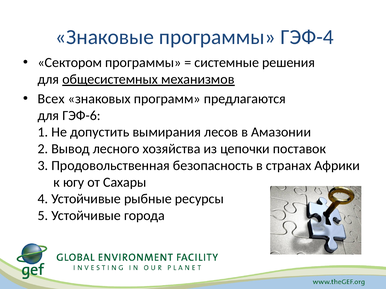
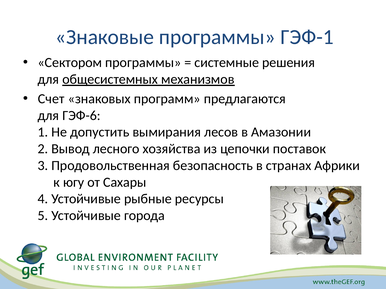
ГЭФ-4: ГЭФ-4 -> ГЭФ-1 (307, 37)
Всех: Всех -> Счет (51, 99)
